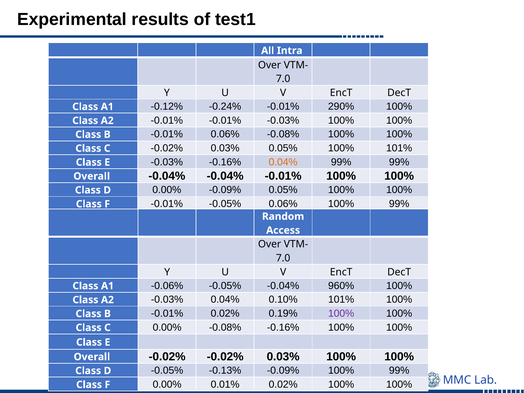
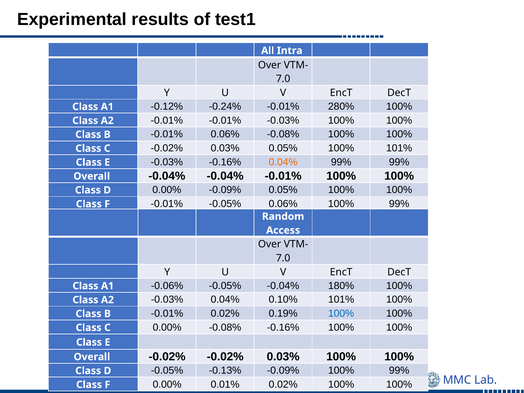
290%: 290% -> 280% (341, 106)
960%: 960% -> 180% (341, 286)
100% colour: purple -> blue (341, 314)
